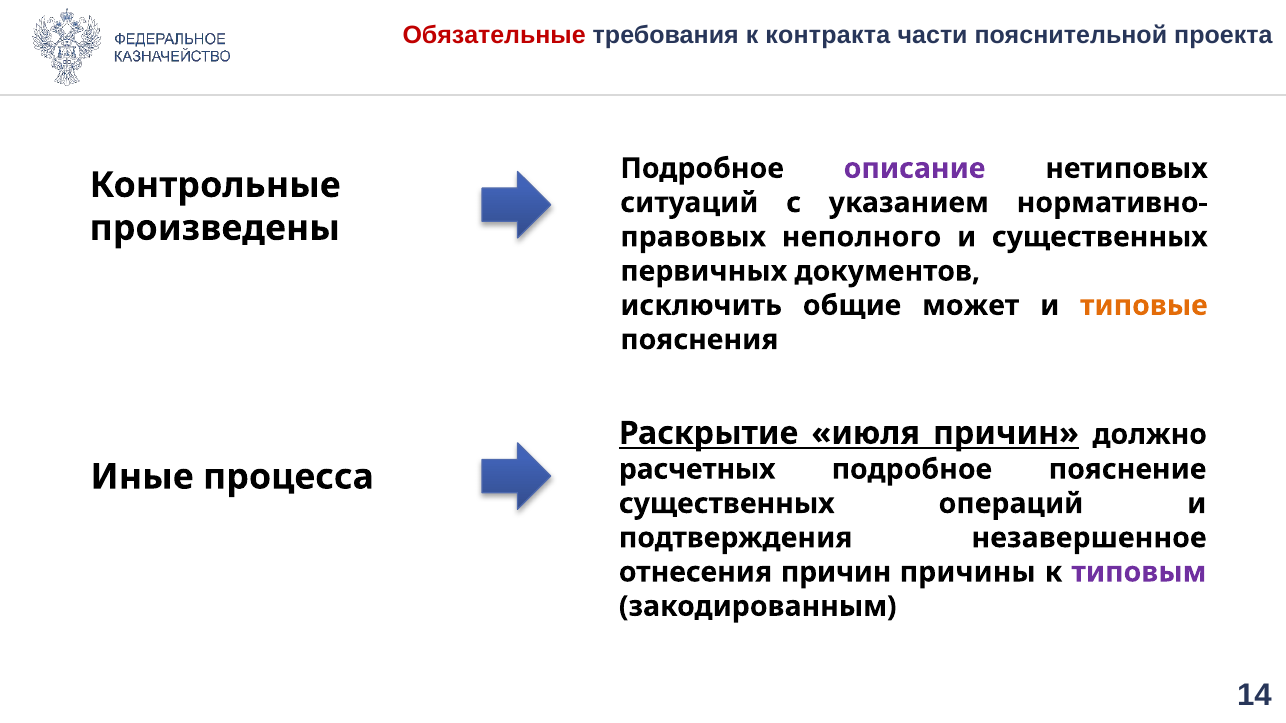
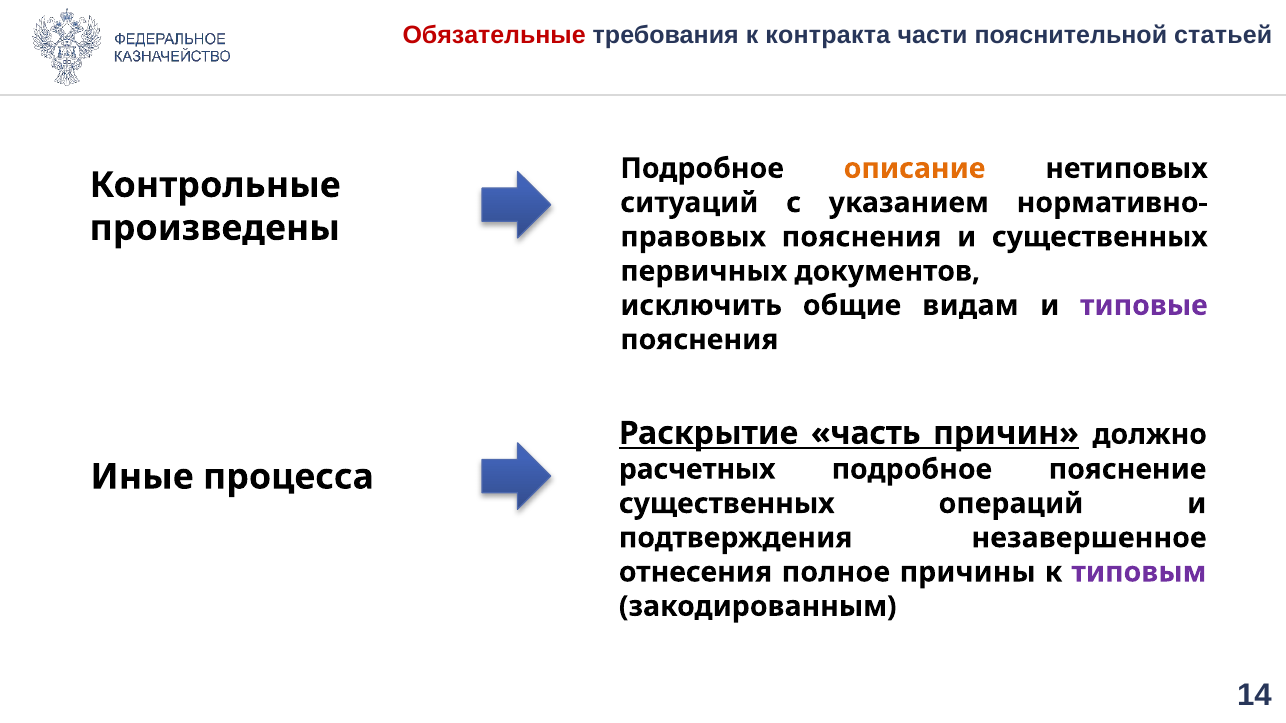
проекта: проекта -> статьей (1223, 35)
описание colour: purple -> orange (915, 169)
неполного: неполного -> пояснения (862, 237)
может: может -> видам (970, 306)
типовые colour: orange -> purple (1144, 306)
июля: июля -> часть (866, 433)
отнесения причин: причин -> полное (836, 572)
